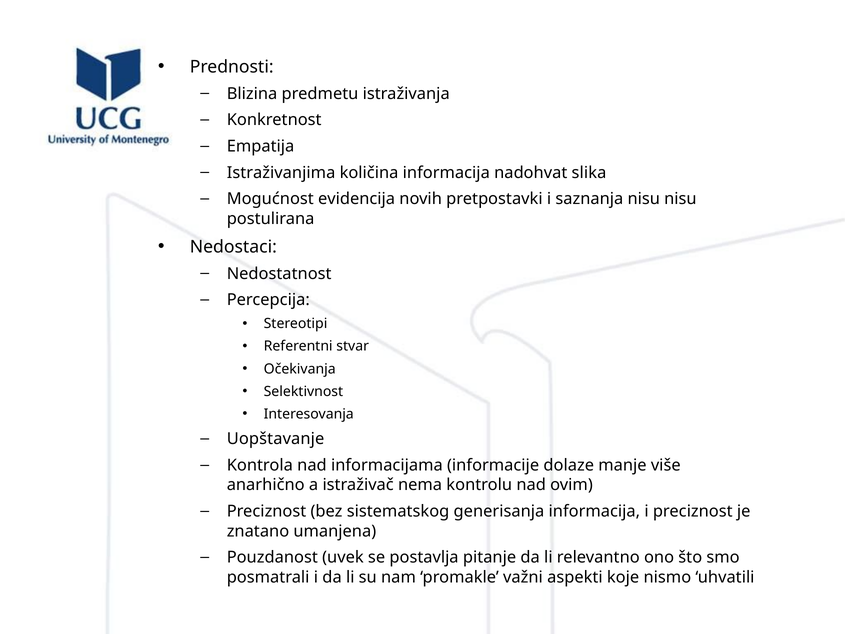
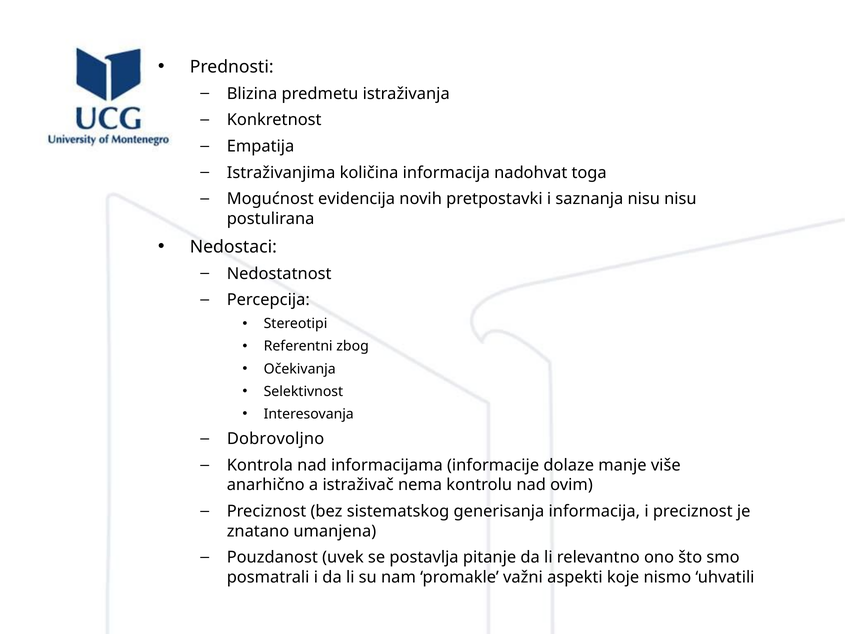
slika: slika -> toga (589, 173)
stvar: stvar -> zbog (353, 346)
Uopštavanje: Uopštavanje -> Dobrovoljno (276, 439)
